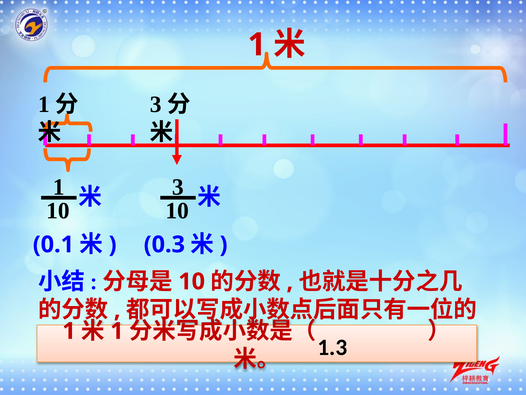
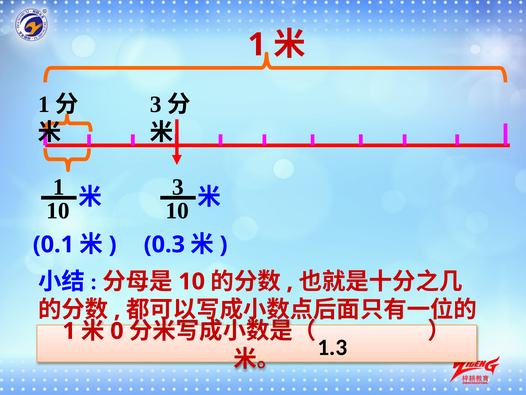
1: 1 -> 0 (117, 331)
